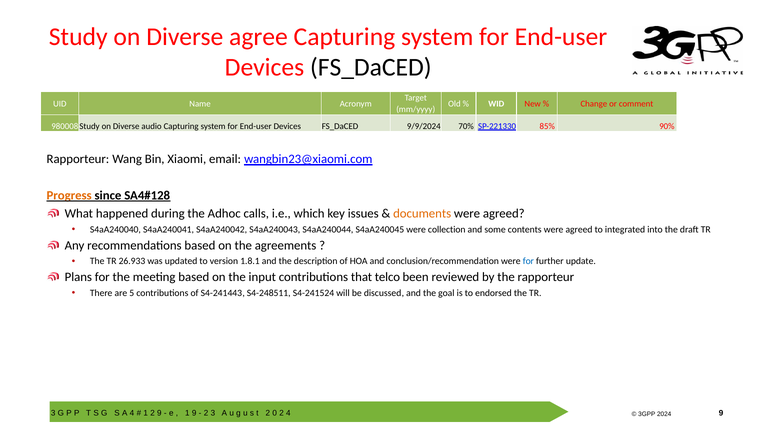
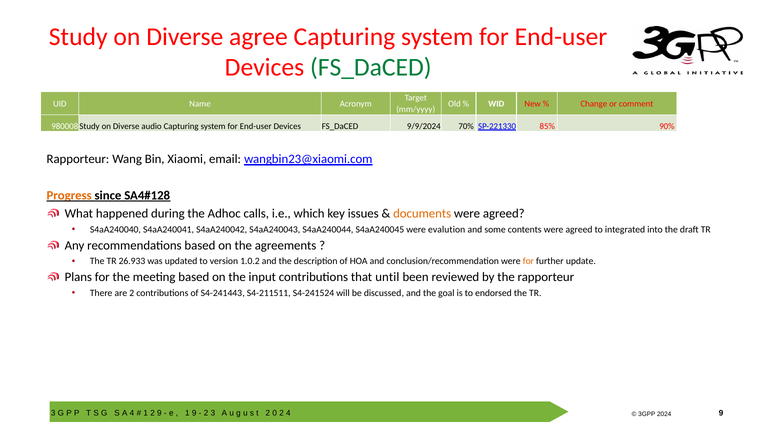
FS_DaCED colour: black -> green (371, 68)
collection: collection -> evalution (447, 230)
1.8.1: 1.8.1 -> 1.0.2 (250, 262)
for colour: blue -> orange (528, 262)
telco: telco -> until (387, 277)
are 5: 5 -> 2 (132, 293)
S4-248511: S4-248511 -> S4-211511 (269, 293)
